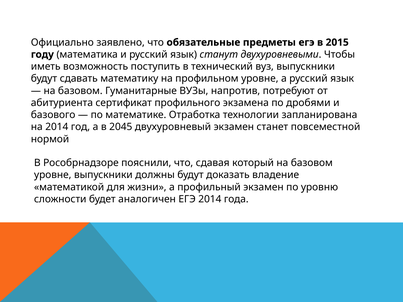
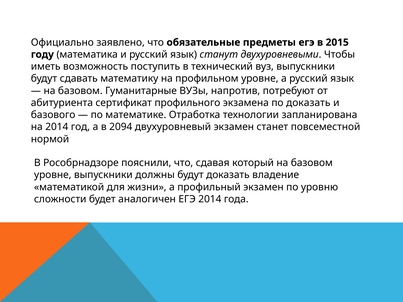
по дробями: дробями -> доказать (308, 103)
2045: 2045 -> 2094 (121, 127)
